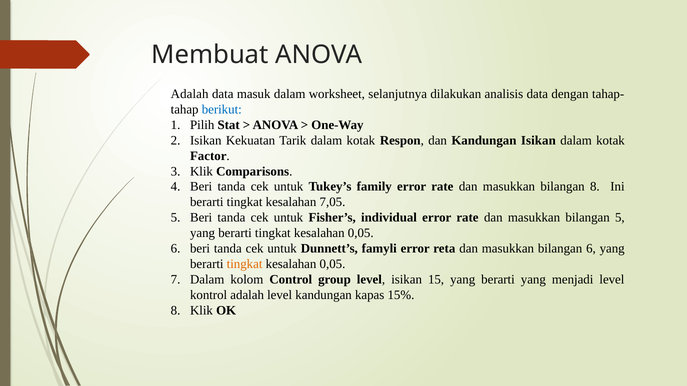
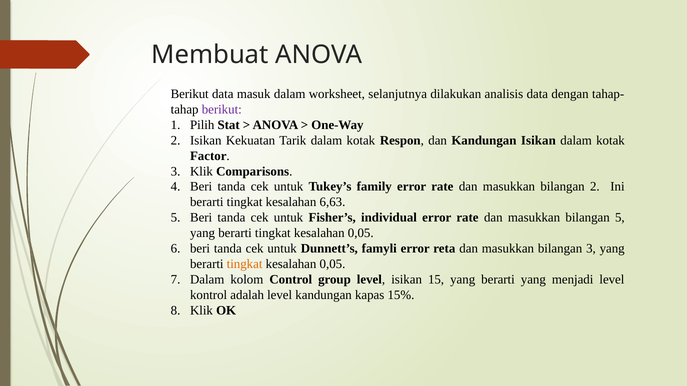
Adalah: Adalah -> Berikut (190, 94)
berikut colour: blue -> purple (222, 110)
bilangan 8: 8 -> 2 (595, 187)
7,05: 7,05 -> 6,63 (332, 202)
bilangan 6: 6 -> 3 (591, 249)
